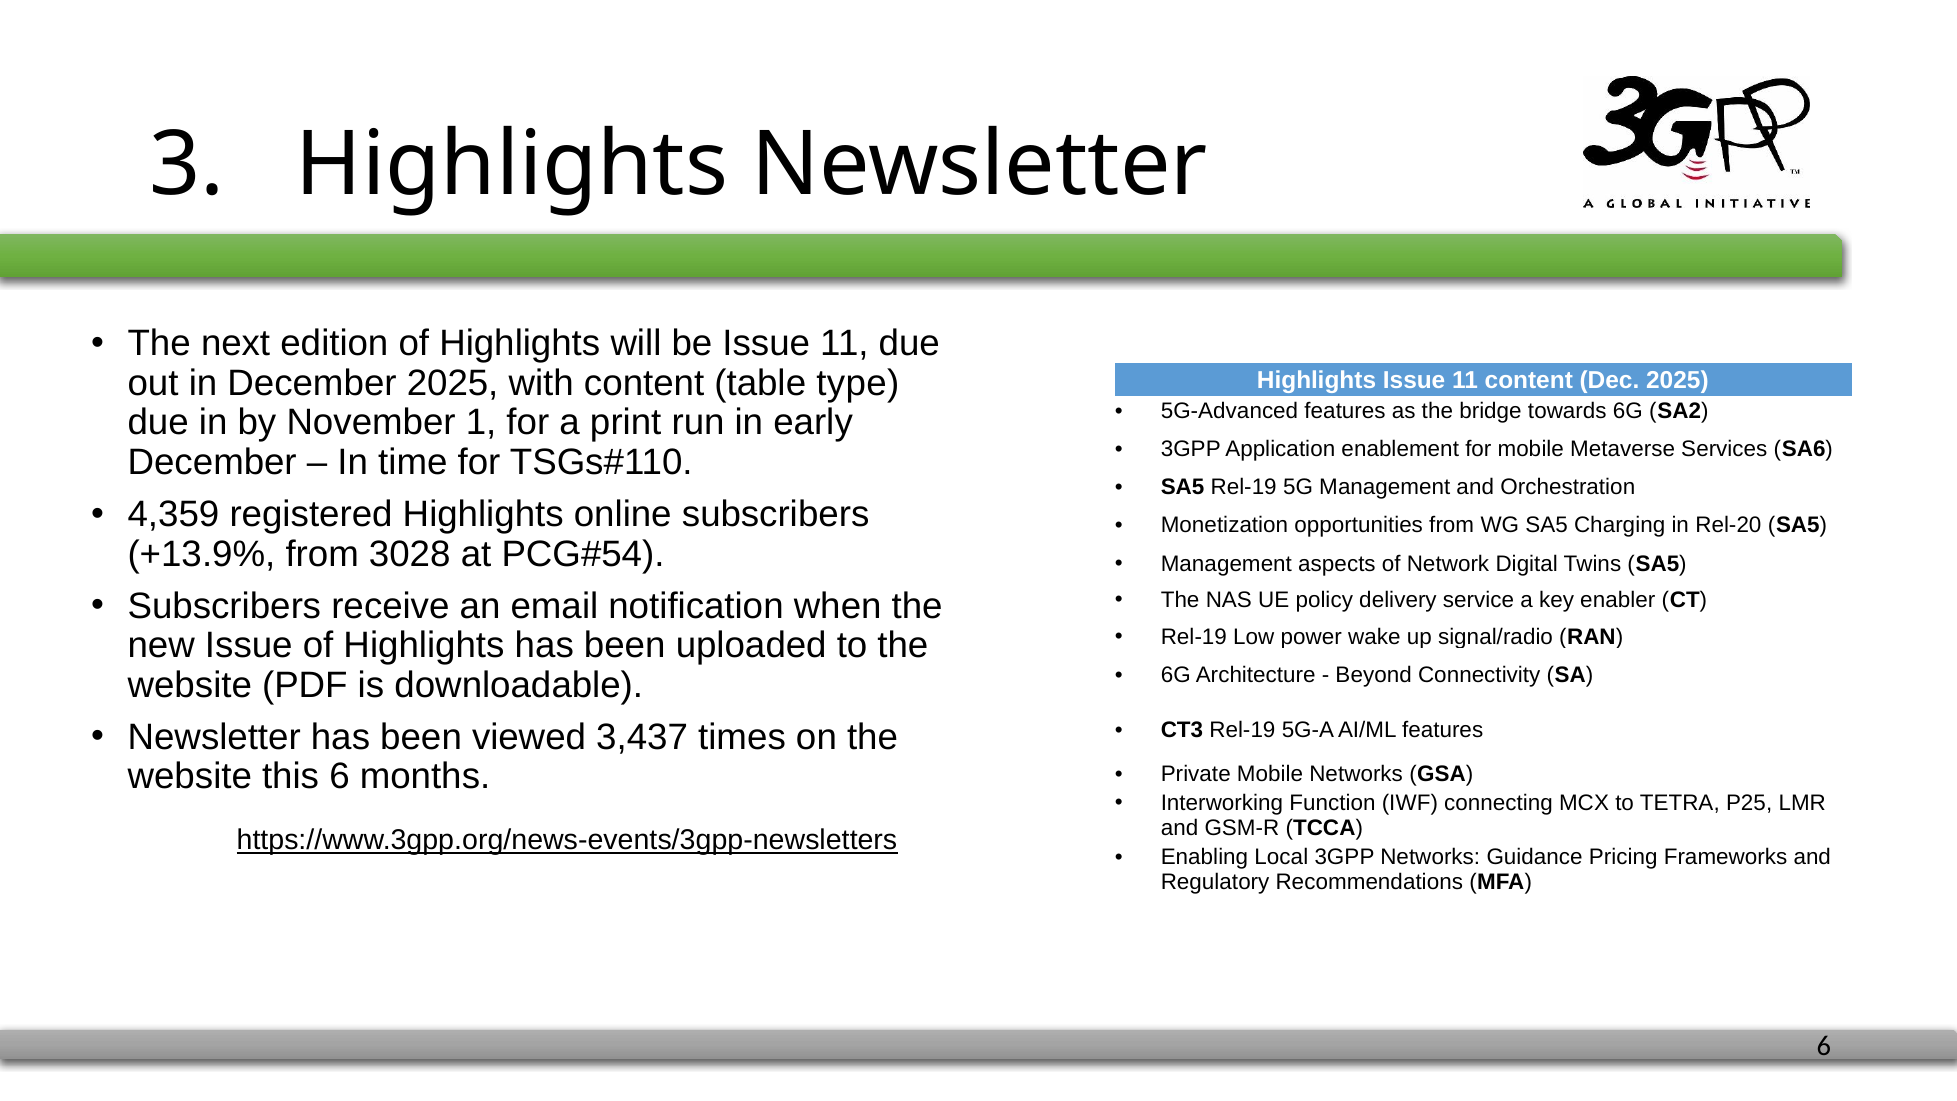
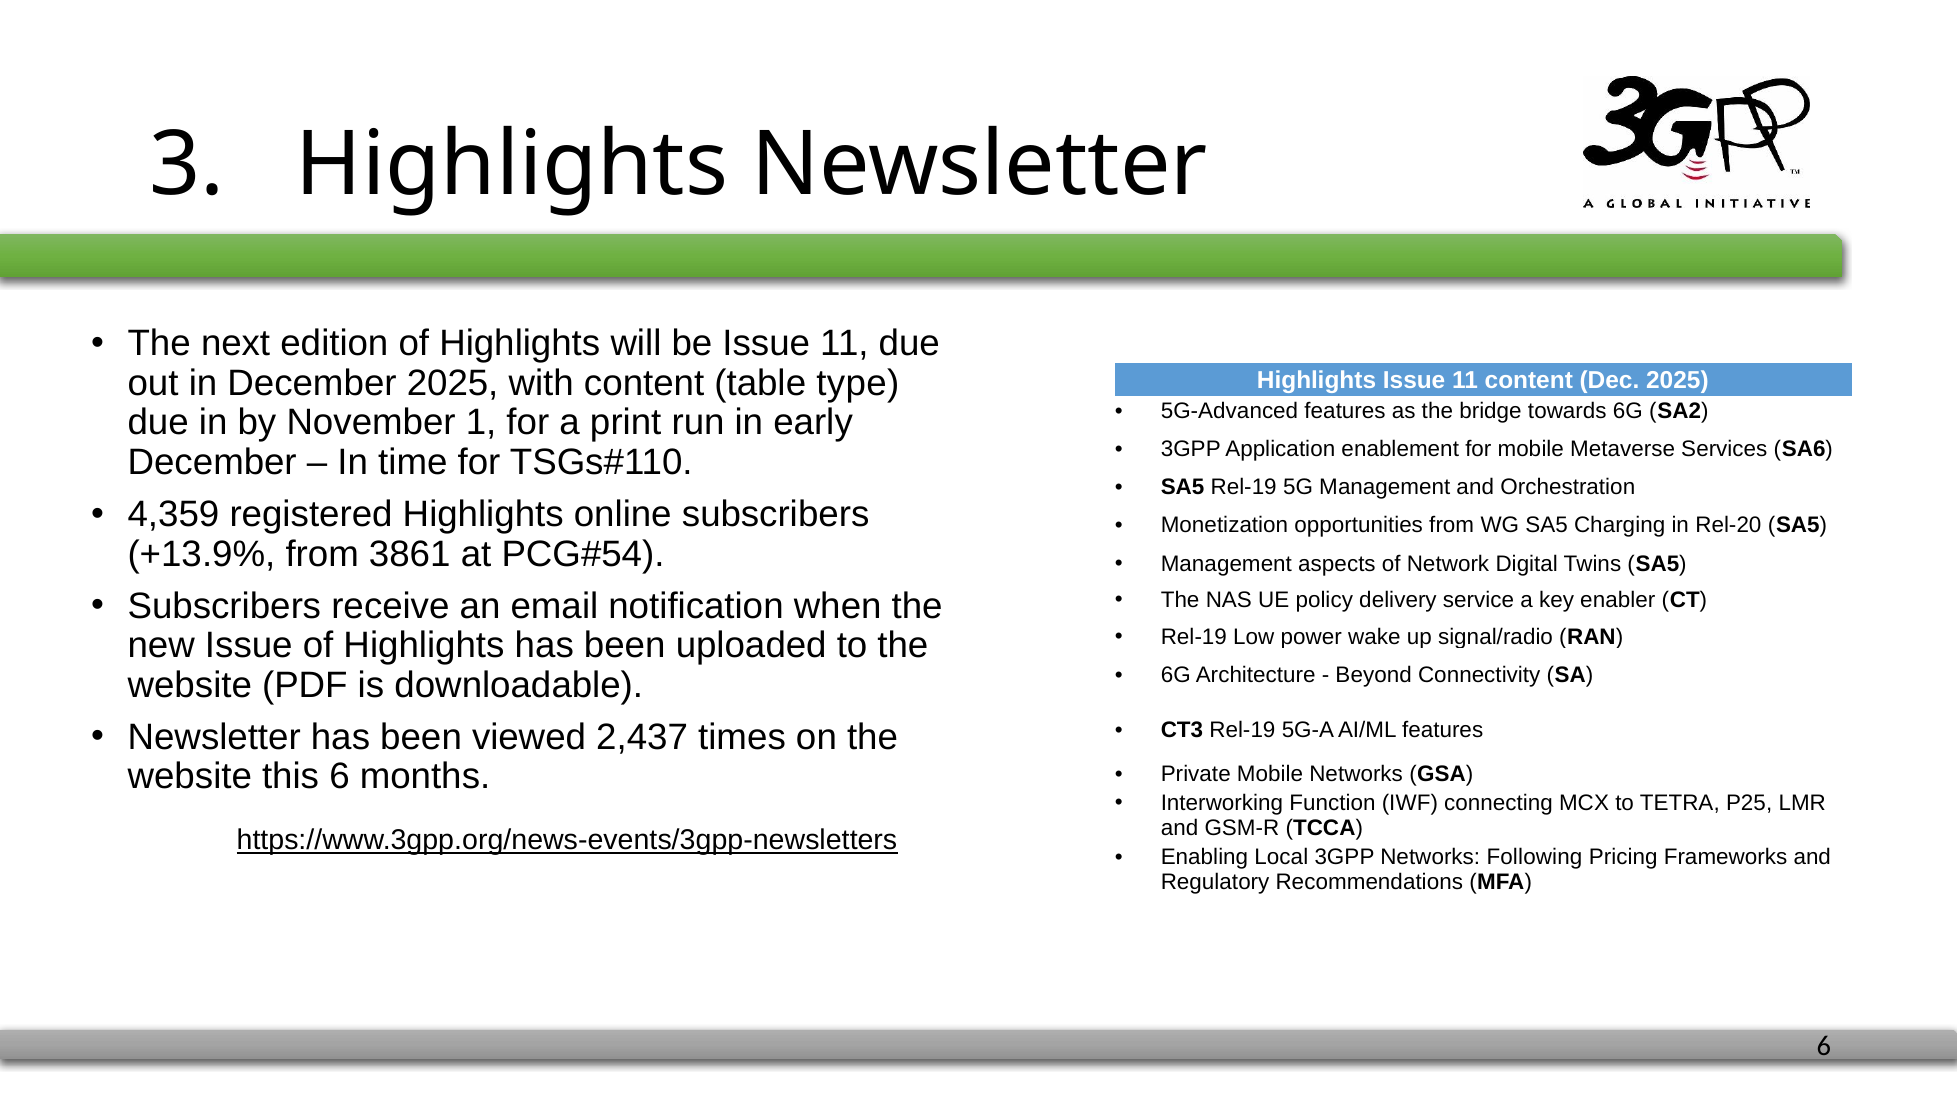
3028: 3028 -> 3861 (410, 554)
3,437: 3,437 -> 2,437 (642, 737)
Guidance: Guidance -> Following (1534, 857)
